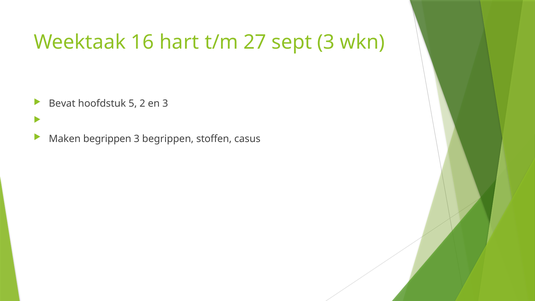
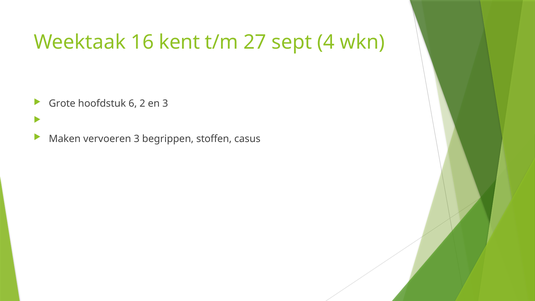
hart: hart -> kent (179, 42)
sept 3: 3 -> 4 (326, 42)
Bevat: Bevat -> Grote (62, 104)
5: 5 -> 6 (133, 104)
Maken begrippen: begrippen -> vervoeren (107, 139)
